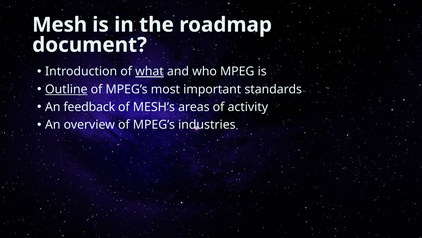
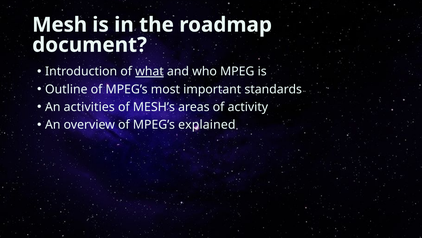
Outline underline: present -> none (66, 89)
feedback: feedback -> activities (89, 107)
industries: industries -> explained (207, 124)
